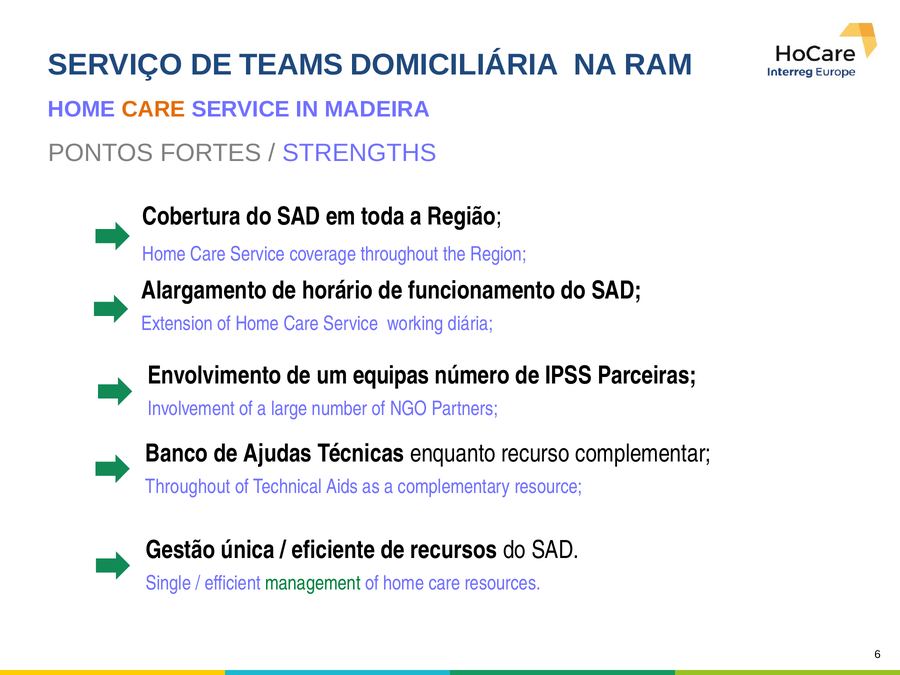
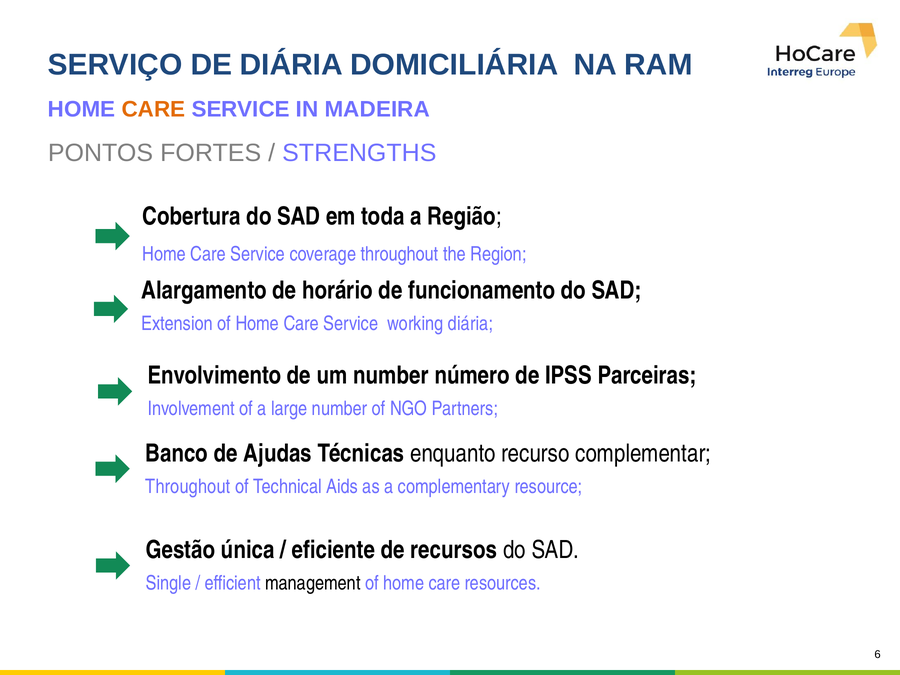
DE TEAMS: TEAMS -> DIÁRIA (291, 65)
um equipas: equipas -> number (391, 375)
management colour: green -> black (313, 583)
